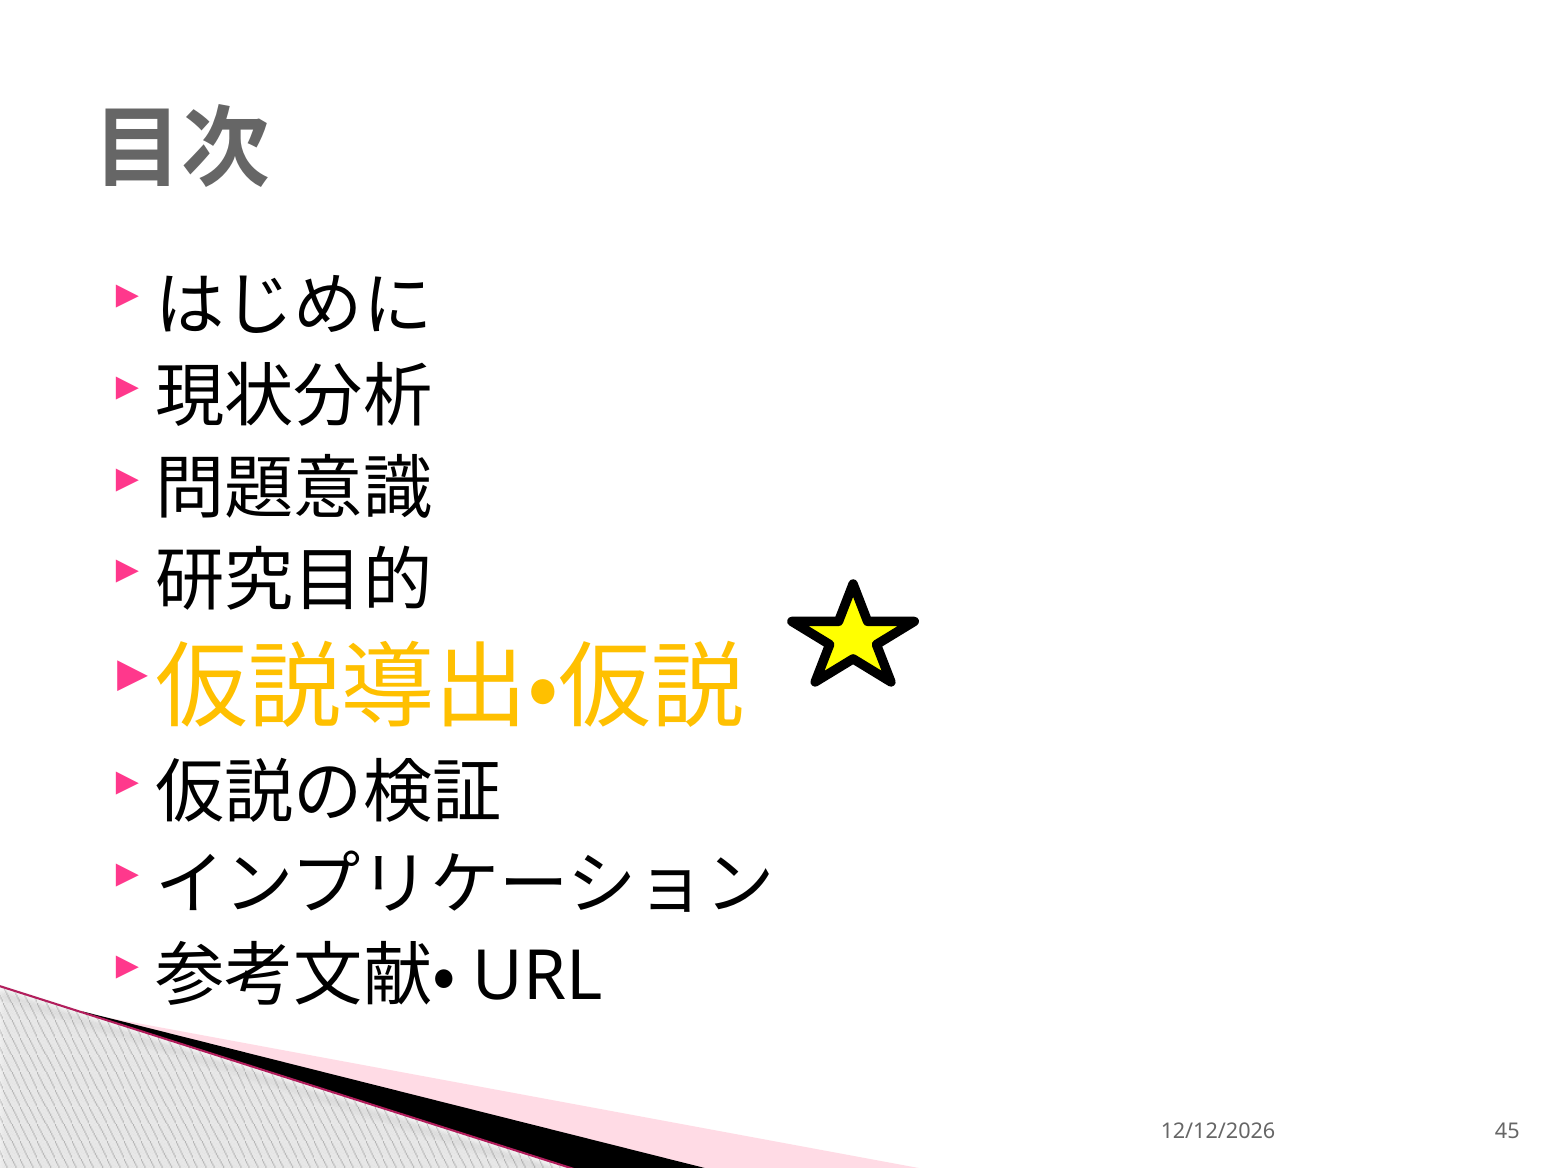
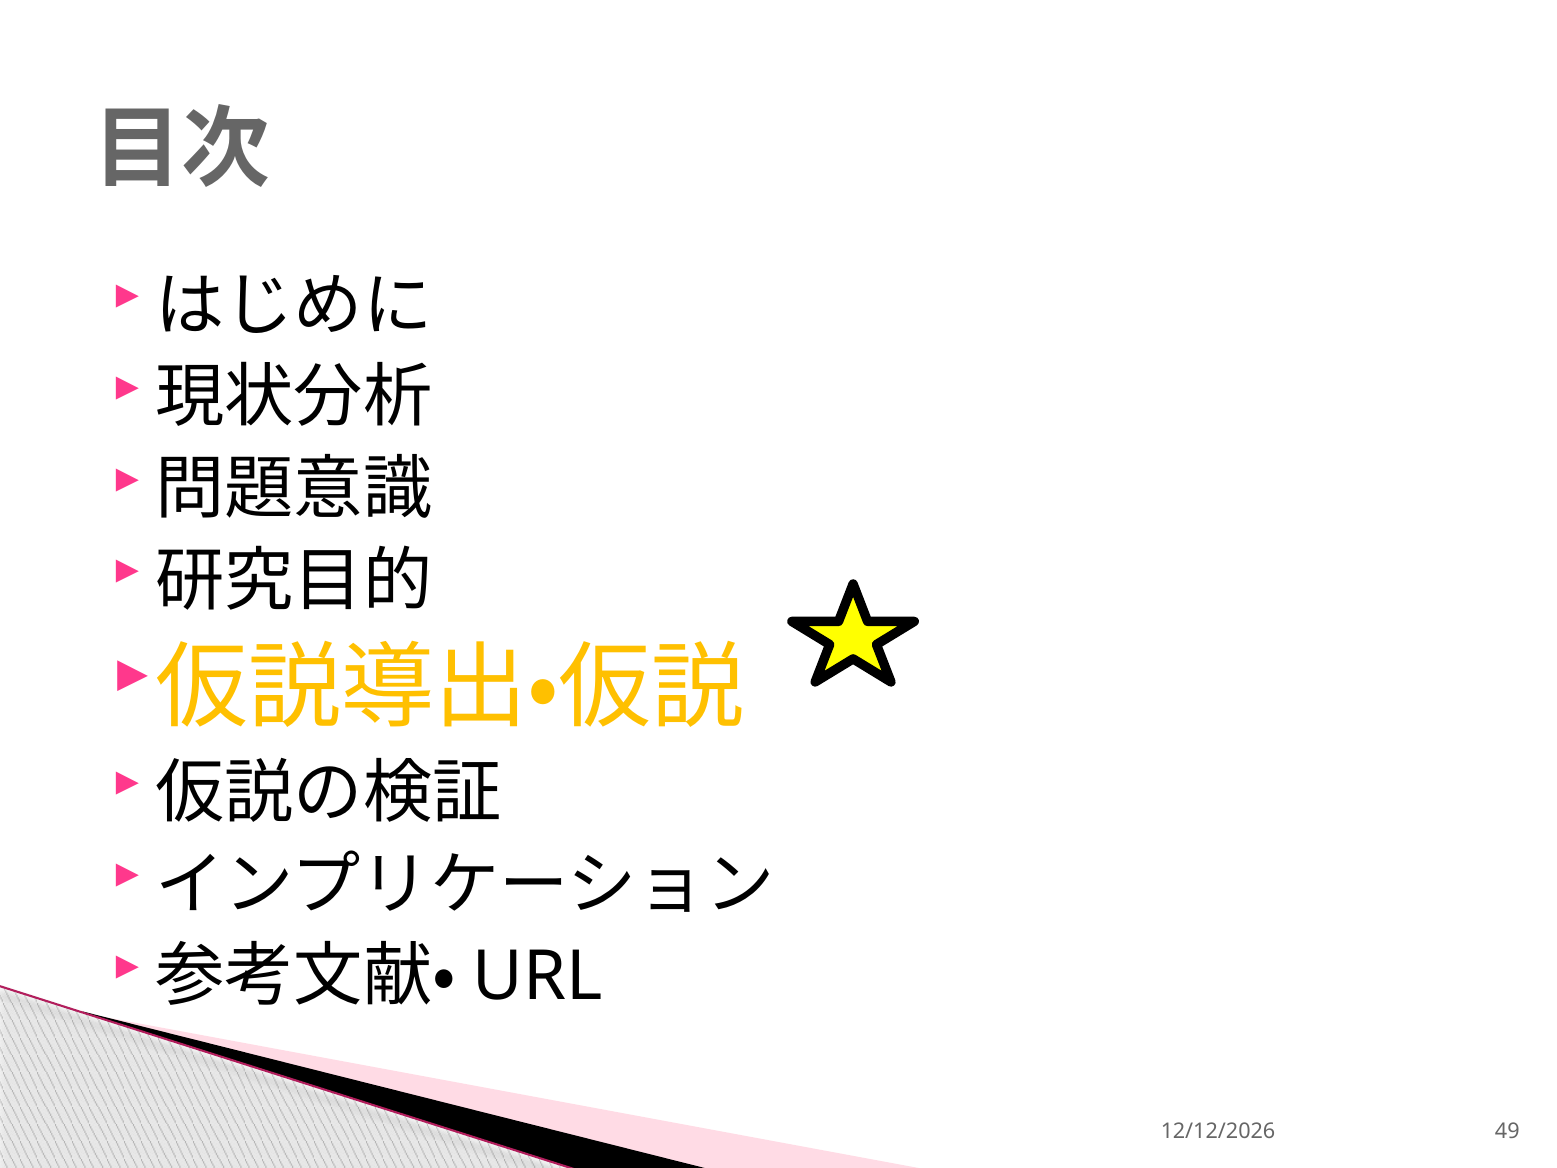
45: 45 -> 49 (1507, 1131)
